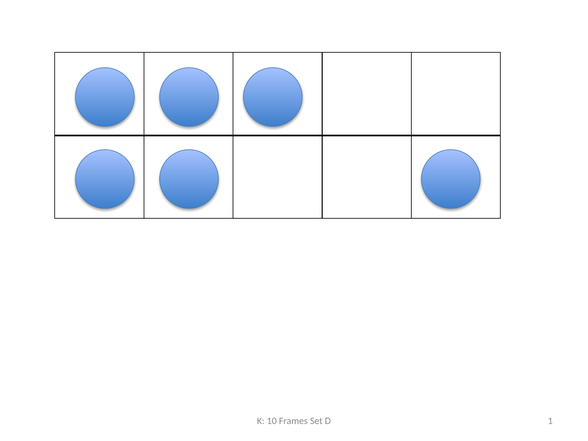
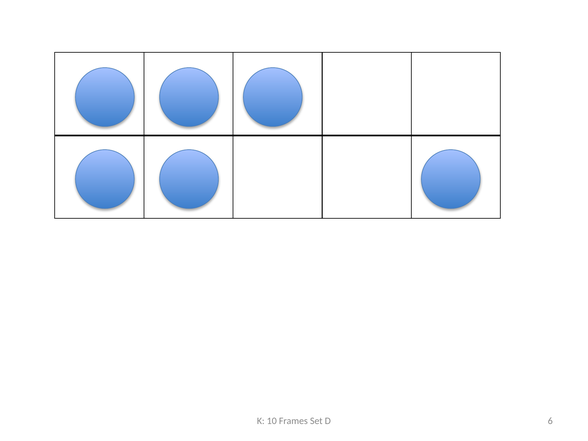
1: 1 -> 6 (550, 421)
